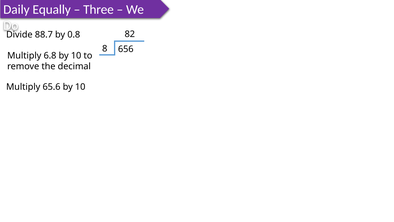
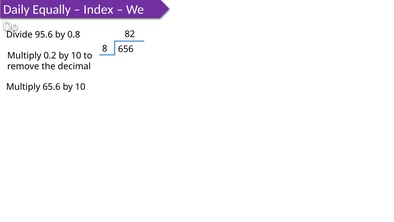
Three: Three -> Index (98, 10)
88.7: 88.7 -> 95.6 (44, 35)
6.8: 6.8 -> 0.2 (50, 55)
